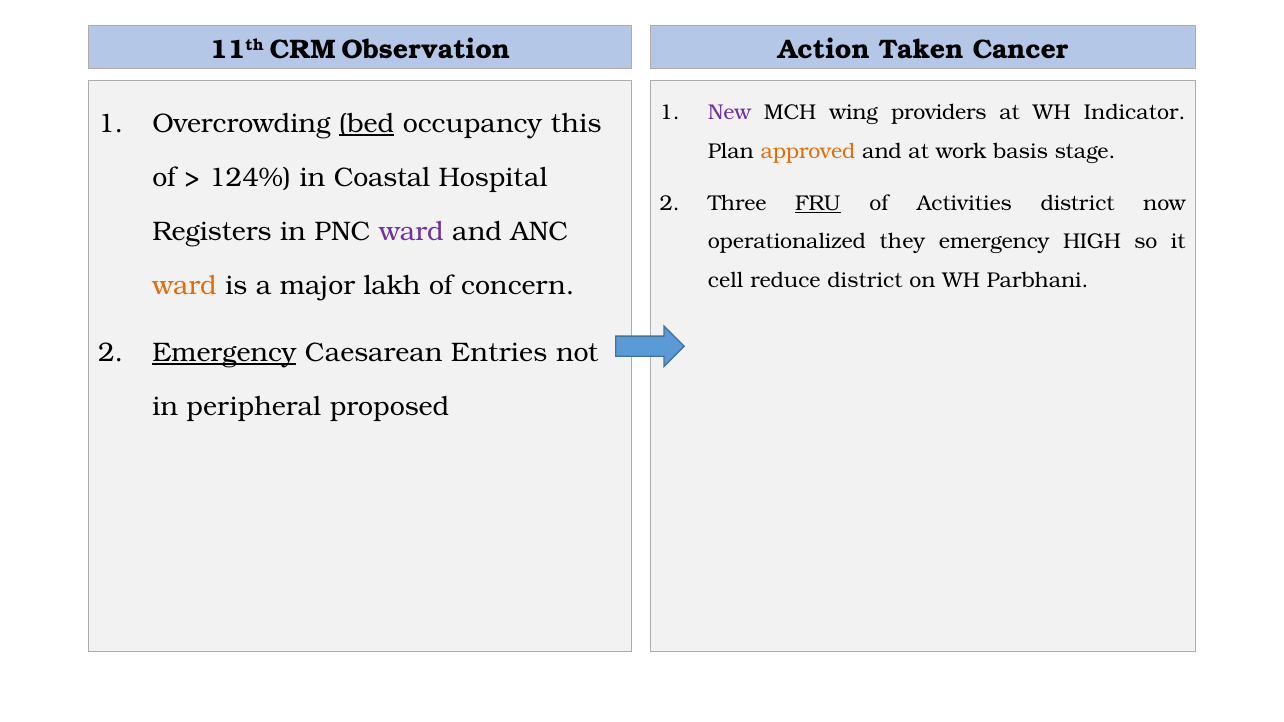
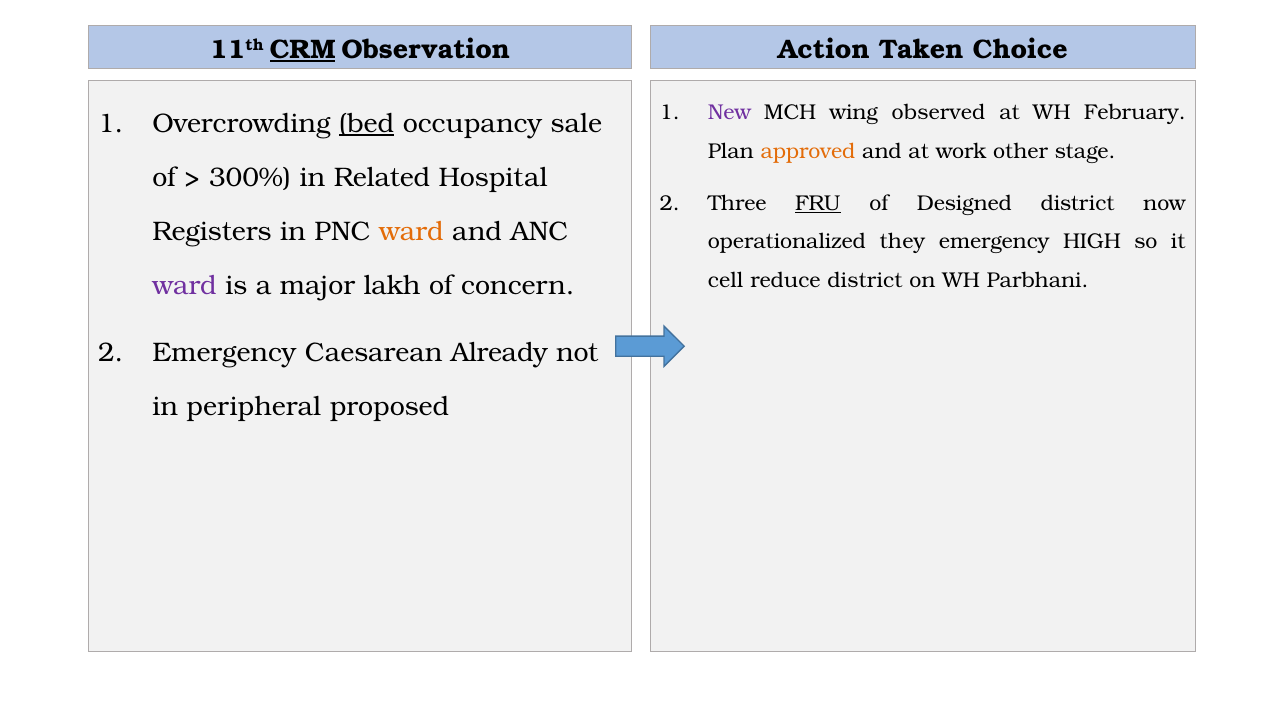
CRM underline: none -> present (303, 50)
Cancer: Cancer -> Choice (1020, 50)
providers: providers -> observed (939, 113)
Indicator: Indicator -> February (1135, 113)
this: this -> sale (576, 124)
basis: basis -> other (1021, 151)
124%: 124% -> 300% (250, 178)
Coastal: Coastal -> Related (382, 178)
Activities: Activities -> Designed (964, 203)
ward colour: purple -> orange (411, 232)
ward colour: orange -> purple (185, 286)
Emergency underline: present -> none (224, 353)
Entries: Entries -> Already (499, 353)
